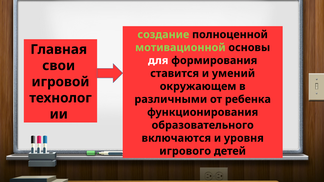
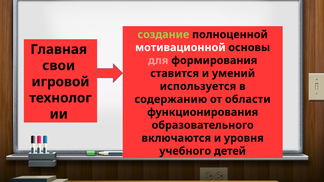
мотивационной colour: light green -> white (180, 48)
для colour: white -> pink (158, 61)
окружающем: окружающем -> используется (198, 86)
различными: различными -> содержанию (171, 99)
ребенка: ребенка -> области (248, 99)
игрового: игрового -> учебного (185, 151)
